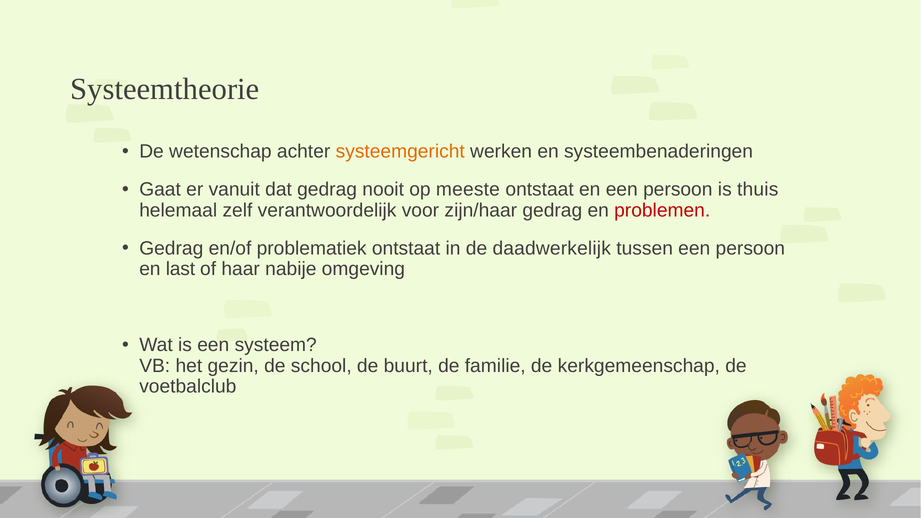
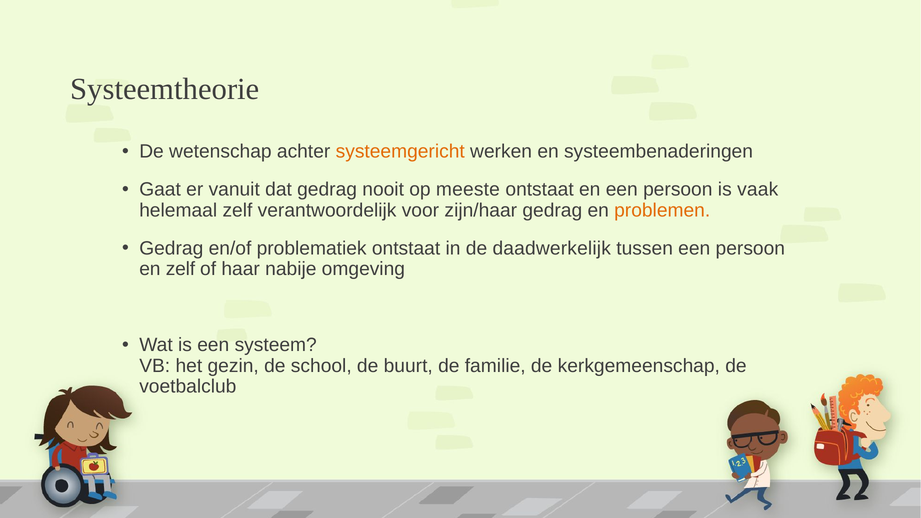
thuis: thuis -> vaak (758, 190)
problemen colour: red -> orange (662, 210)
en last: last -> zelf (180, 269)
